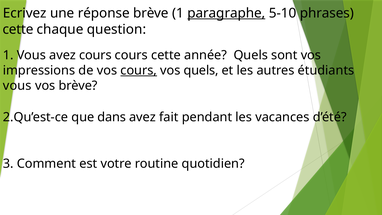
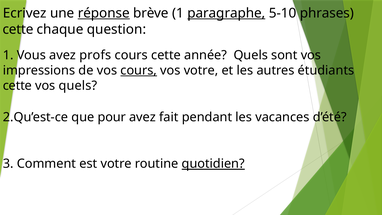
réponse underline: none -> present (104, 13)
avez cours: cours -> profs (95, 55)
vos quels: quels -> votre (201, 70)
vous: vous -> cette (17, 86)
vos brève: brève -> quels (78, 86)
dans: dans -> pour (112, 117)
quotidien underline: none -> present (213, 164)
